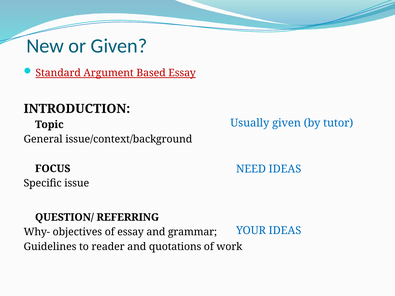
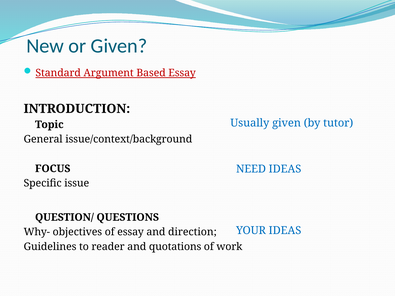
REFERRING: REFERRING -> QUESTIONS (128, 217)
grammar: grammar -> direction (192, 232)
